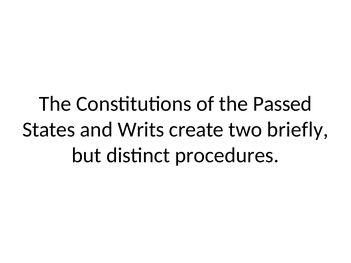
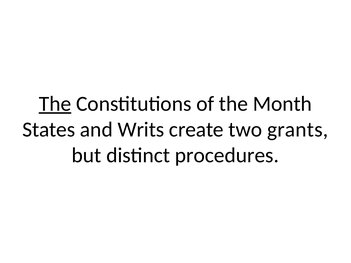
The underline: none -> present (55, 104)
Passed: Passed -> Month (282, 104)
briefly: briefly -> grants (298, 130)
